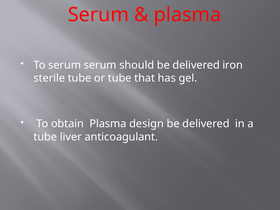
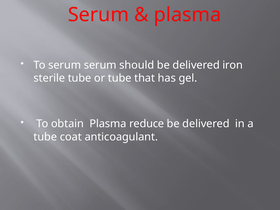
design: design -> reduce (147, 124)
liver: liver -> coat (71, 137)
